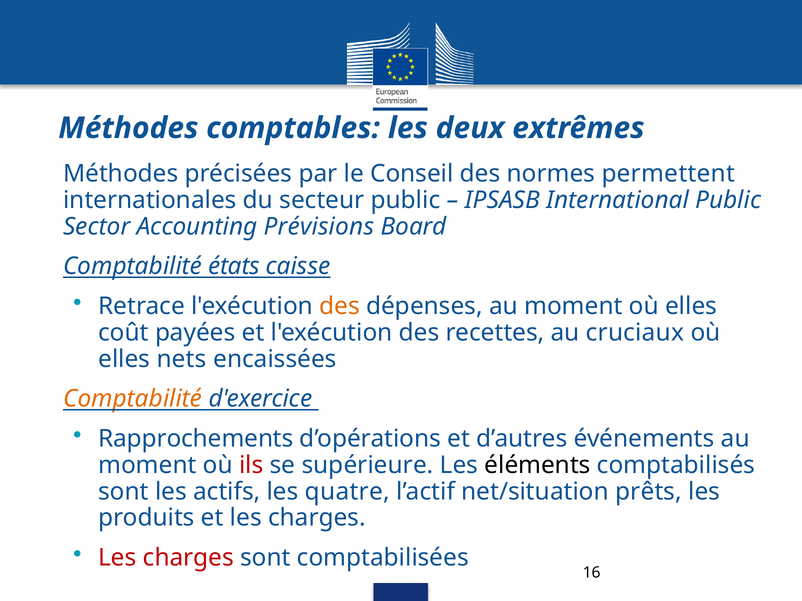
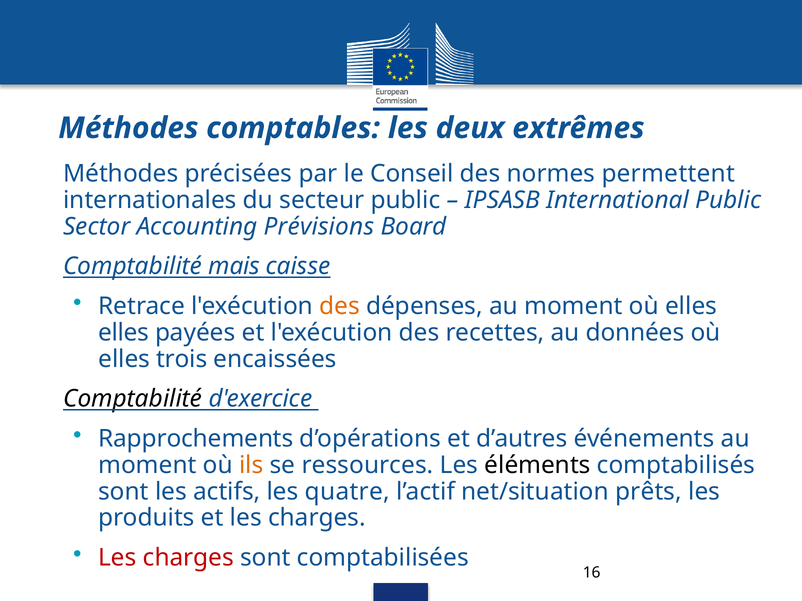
états: états -> mais (234, 266)
coût: coût -> elles (124, 333)
cruciaux: cruciaux -> données (635, 333)
nets: nets -> trois (182, 359)
Comptabilité colour: orange -> black (133, 399)
ils colour: red -> orange (251, 465)
supérieure: supérieure -> ressources (367, 465)
